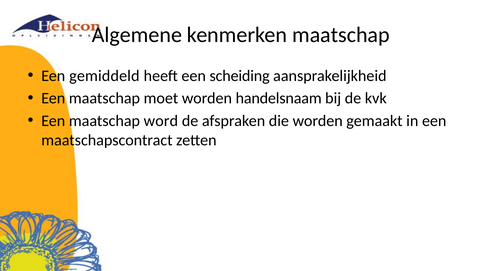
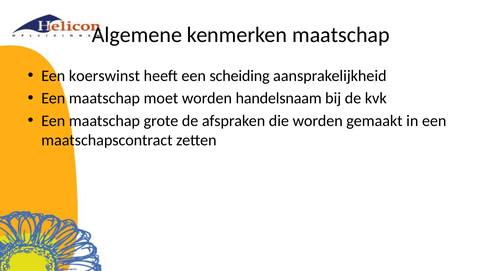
gemiddeld: gemiddeld -> koerswinst (104, 76)
word: word -> grote (161, 121)
